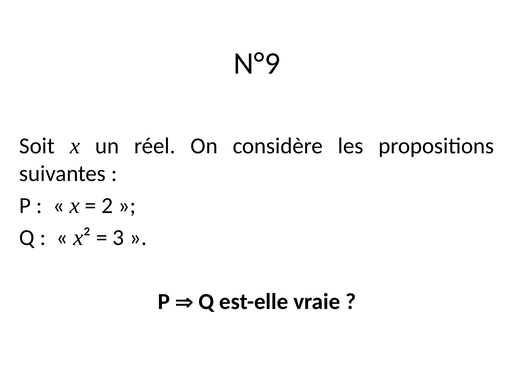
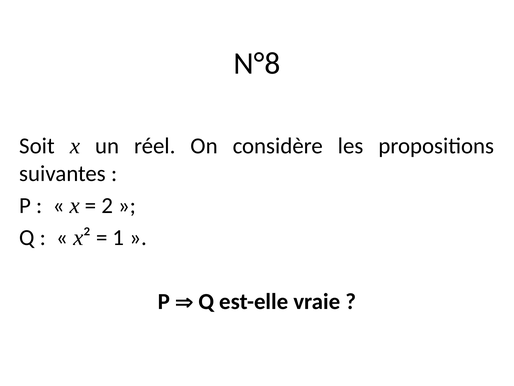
N°9: N°9 -> N°8 (257, 63)
3: 3 -> 1 (118, 237)
